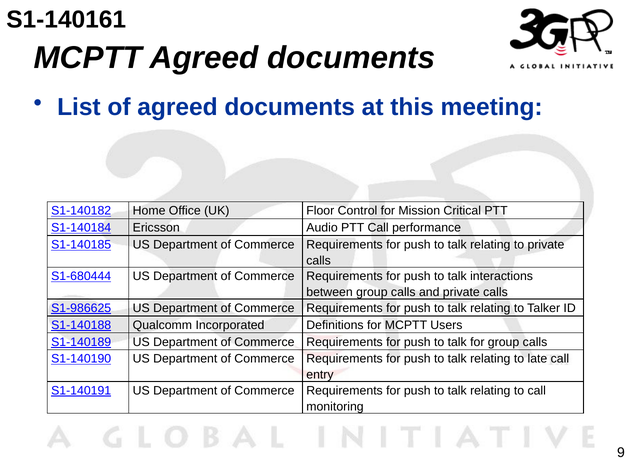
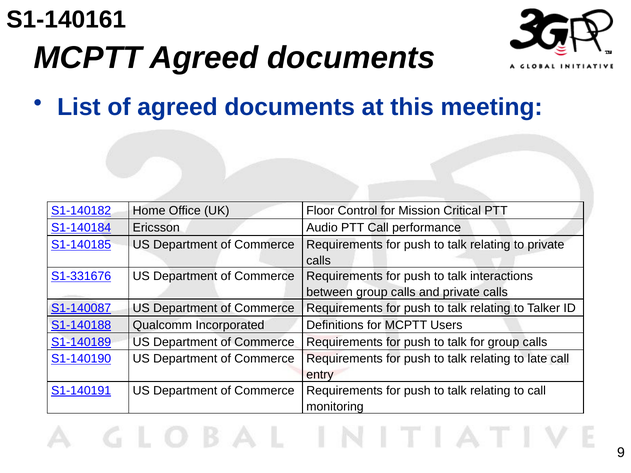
S1-680444: S1-680444 -> S1-331676 (81, 277)
S1-986625: S1-986625 -> S1-140087 (81, 308)
